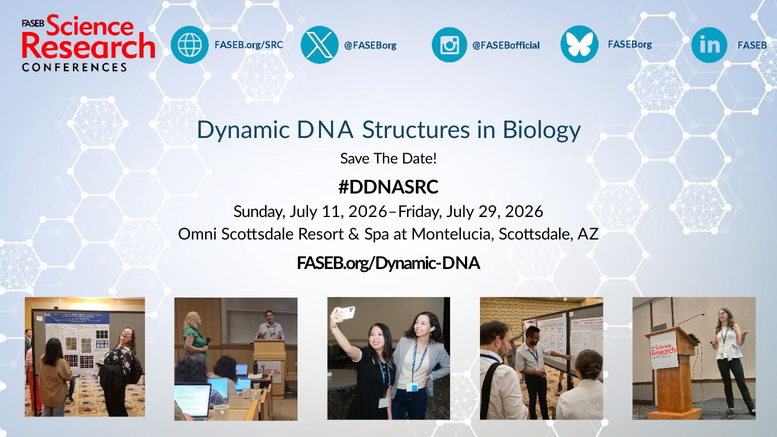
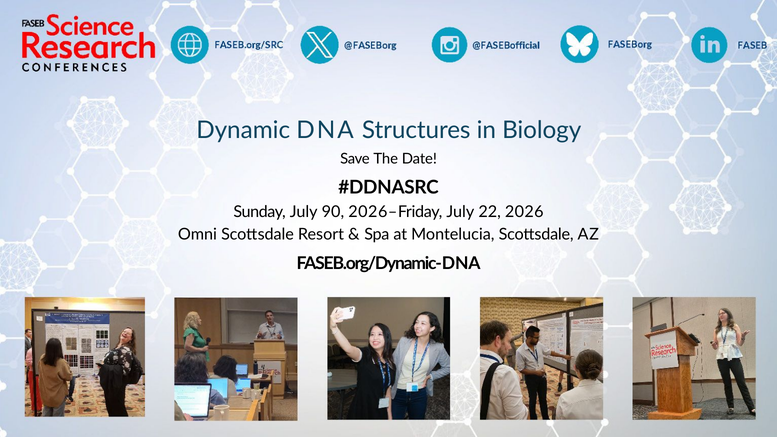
11: 11 -> 90 (333, 212)
29: 29 -> 22 (490, 212)
